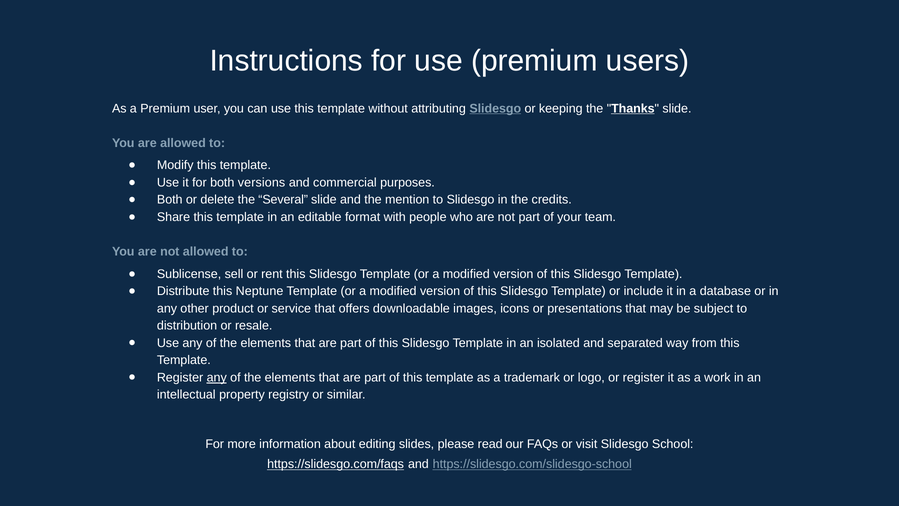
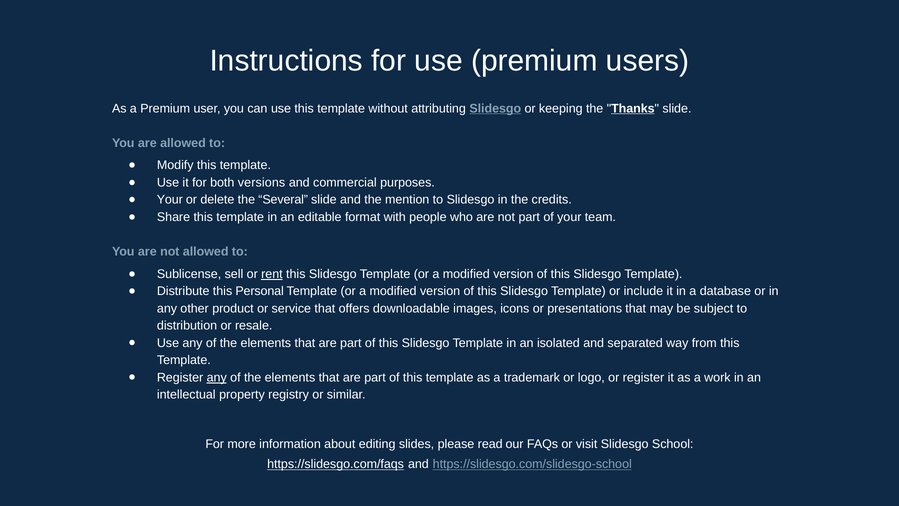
Both: Both -> Your (170, 200)
rent underline: none -> present (272, 274)
Neptune: Neptune -> Personal (260, 291)
